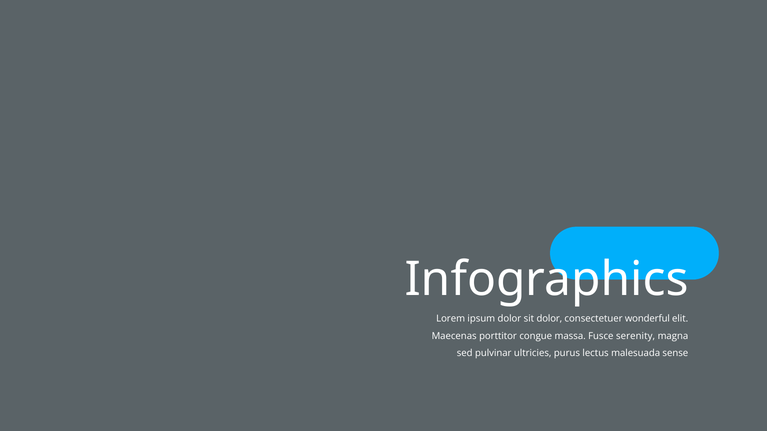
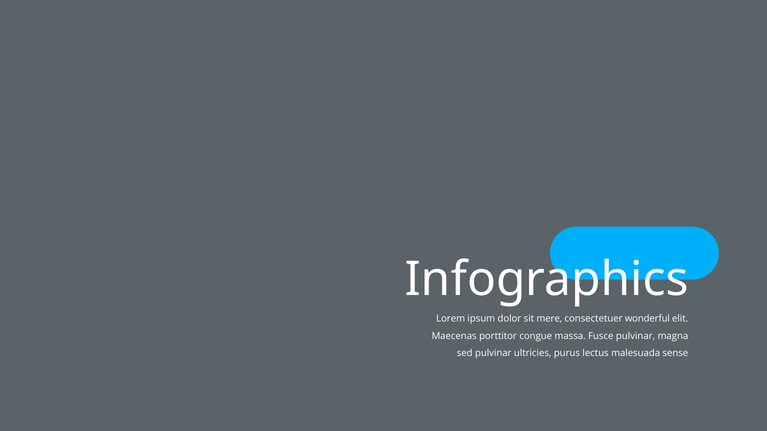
sit dolor: dolor -> mere (549, 319)
Fusce serenity: serenity -> pulvinar (636, 336)
